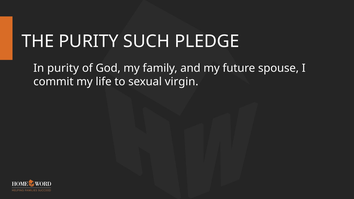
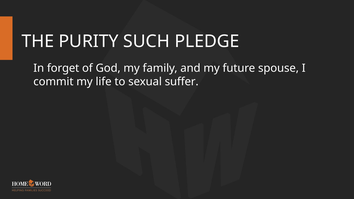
In purity: purity -> forget (63, 68)
virgin: virgin -> suffer (182, 82)
